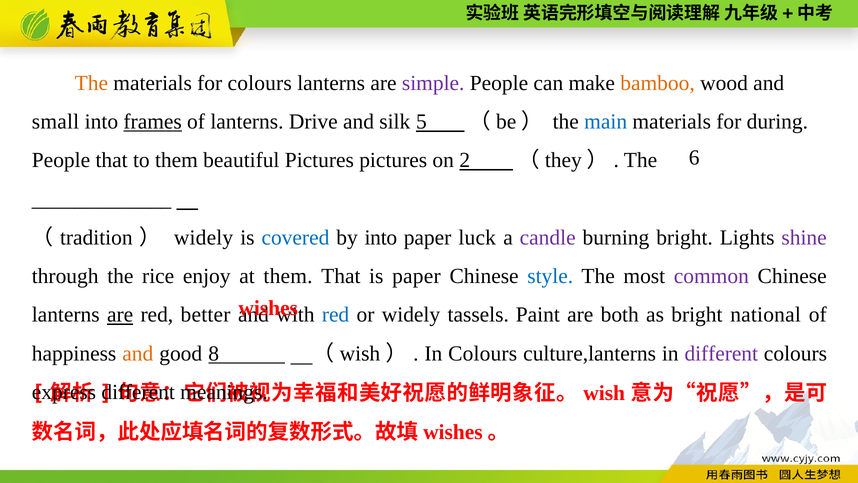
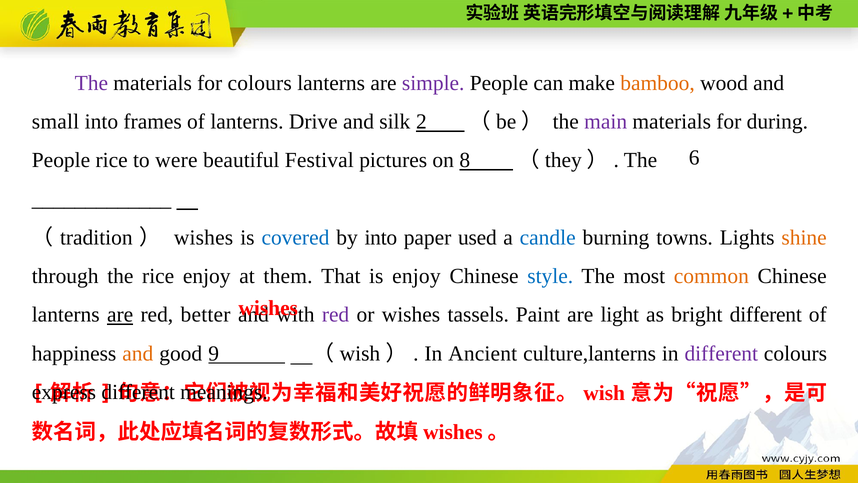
The colour: orange -> purple (91, 83)
frames underline: present -> none (153, 122)
5: 5 -> 2 (421, 122)
main colour: blue -> purple (606, 122)
People that: that -> rice (112, 160)
to them: them -> were (176, 160)
beautiful Pictures: Pictures -> Festival (319, 160)
2: 2 -> 8 (465, 160)
widely: widely -> wishes (204, 237)
luck: luck -> used (477, 237)
candle colour: purple -> blue (548, 237)
burning bright: bright -> towns (685, 237)
shine colour: purple -> orange (804, 237)
is paper: paper -> enjoy (416, 276)
common colour: purple -> orange (711, 276)
red colour: blue -> purple (336, 315)
or widely: widely -> wishes (411, 315)
both: both -> light (620, 315)
bright national: national -> different (766, 315)
8: 8 -> 9 (214, 353)
In Colours: Colours -> Ancient (483, 353)
